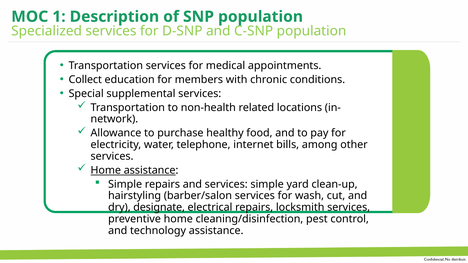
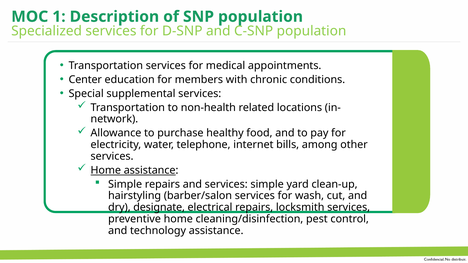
Collect: Collect -> Center (85, 80)
